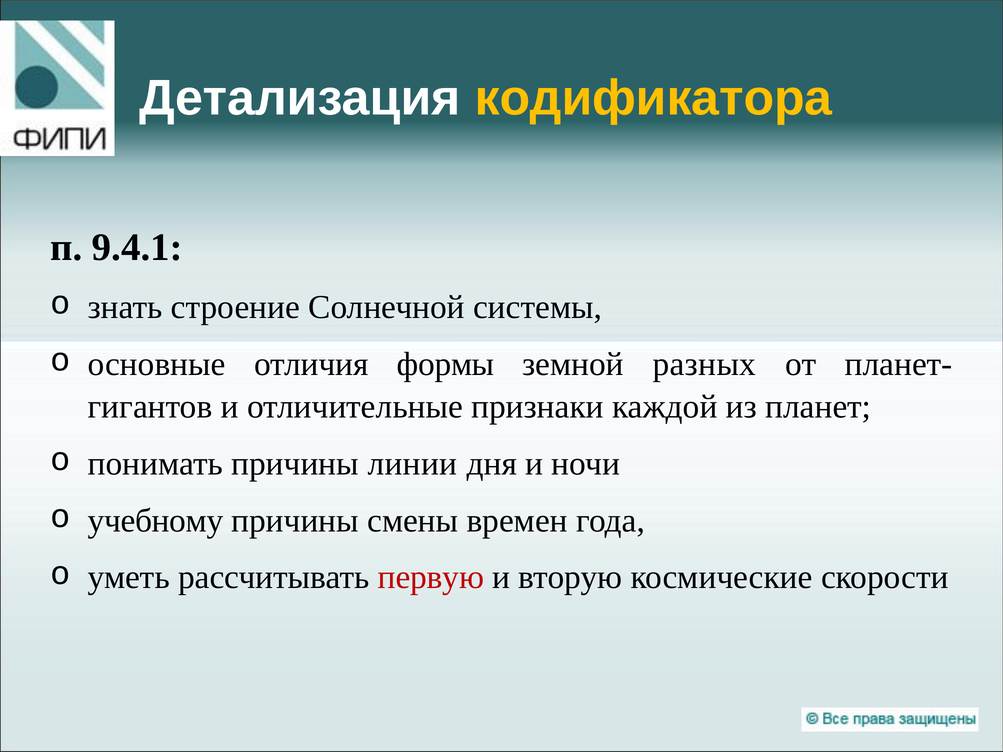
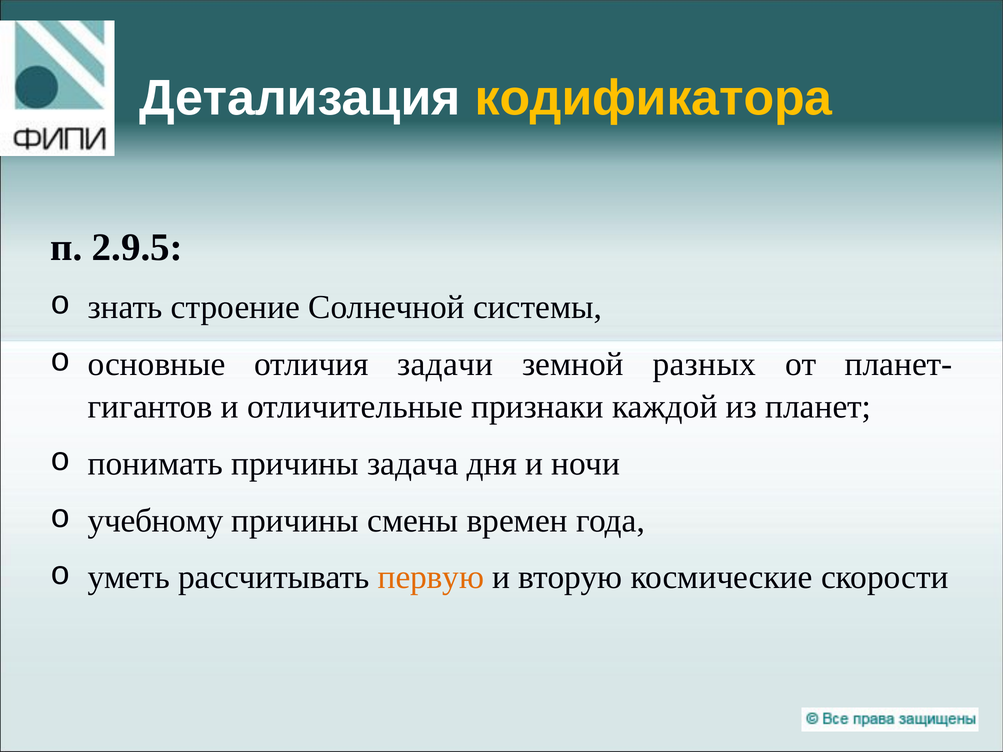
9.4.1: 9.4.1 -> 2.9.5 (137, 247)
формы: формы -> задачи (445, 364)
линии: линии -> задача (413, 464)
первую colour: red -> orange (431, 578)
